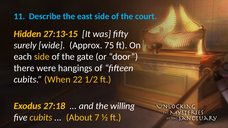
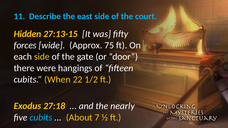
surely: surely -> forces (25, 45)
willing: willing -> nearly (123, 106)
cubits colour: yellow -> light blue (41, 118)
